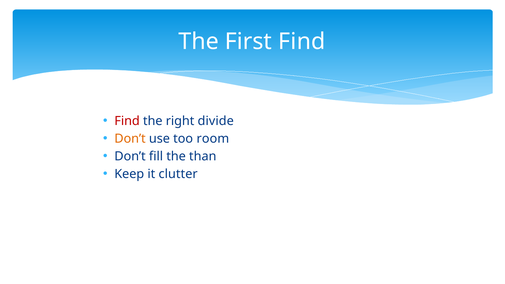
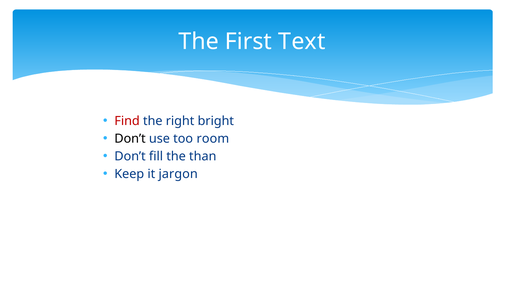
First Find: Find -> Text (302, 42)
divide: divide -> bright (216, 121)
Don’t colour: orange -> black (130, 139)
clutter: clutter -> jargon (178, 174)
